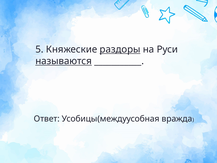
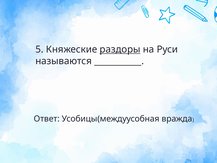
называются underline: present -> none (64, 61)
